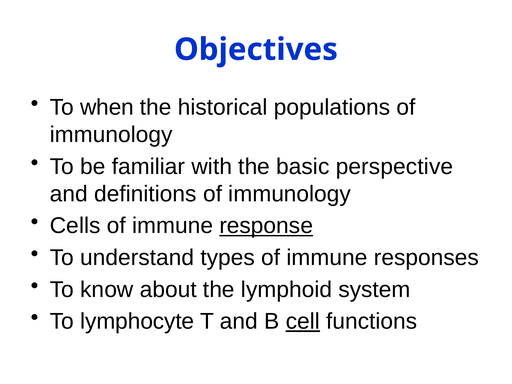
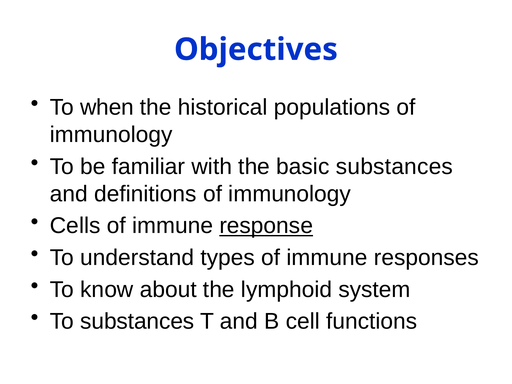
basic perspective: perspective -> substances (394, 167)
To lymphocyte: lymphocyte -> substances (137, 321)
cell underline: present -> none (303, 321)
